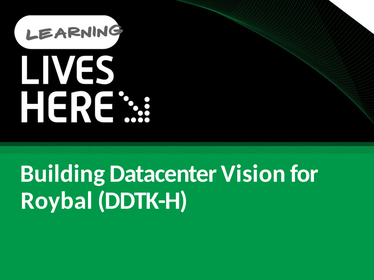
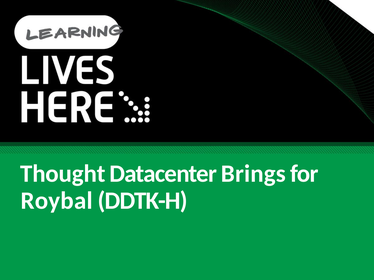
Building: Building -> Thought (63, 174)
Vision: Vision -> Brings (253, 174)
